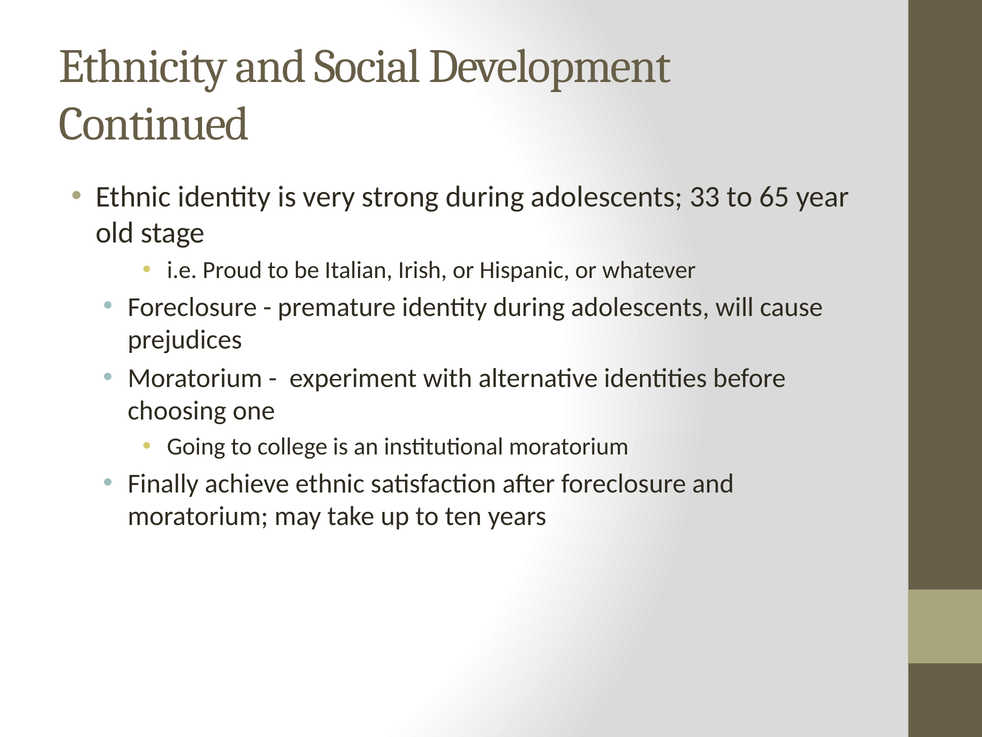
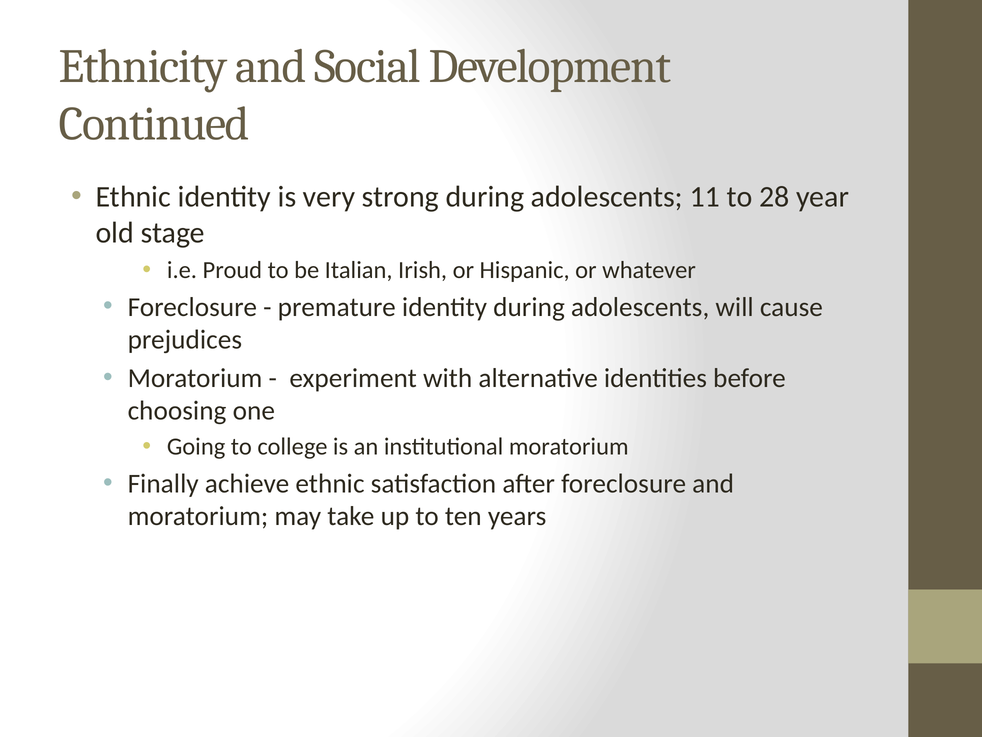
33: 33 -> 11 (705, 197)
65: 65 -> 28 (774, 197)
